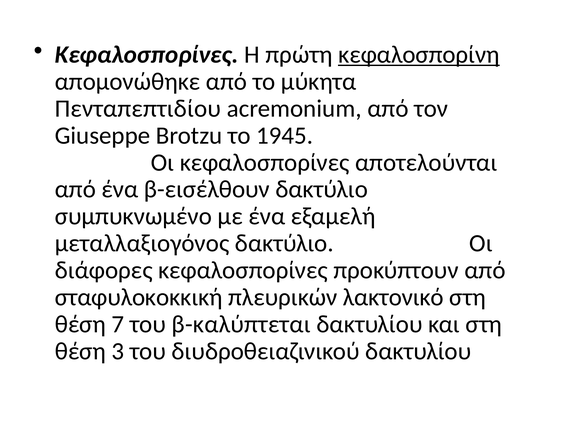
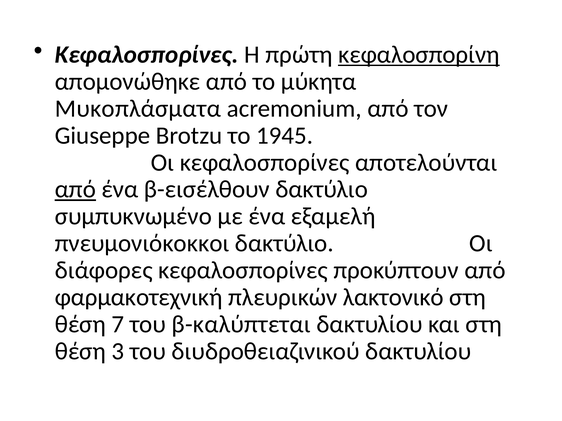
Πενταπεπτιδίου: Πενταπεπτιδίου -> Μυκοπλάσματα (138, 109)
από underline: none -> present (75, 190)
μεταλλαξιογόνος: μεταλλαξιογόνος -> πνευμονιόκοκκοι (142, 244)
σταφυλοκοκκική: σταφυλοκοκκική -> φαρμακοτεχνική (139, 298)
